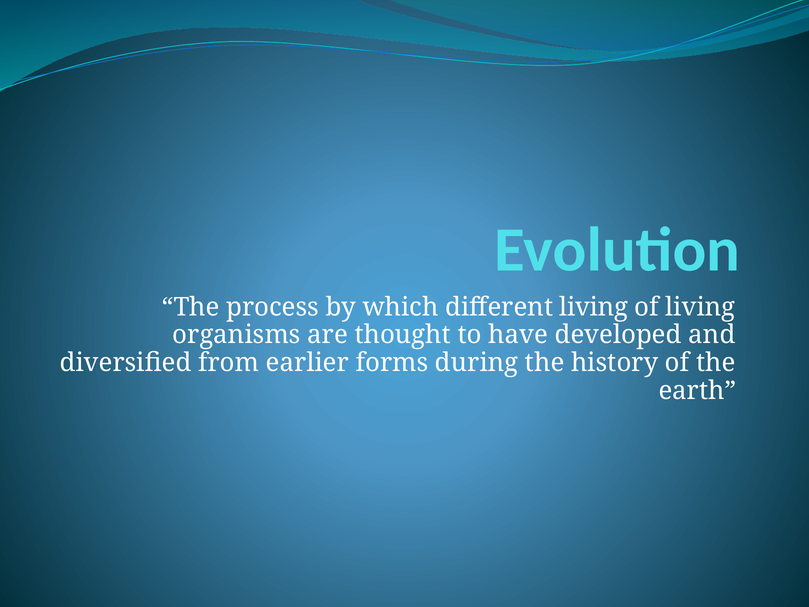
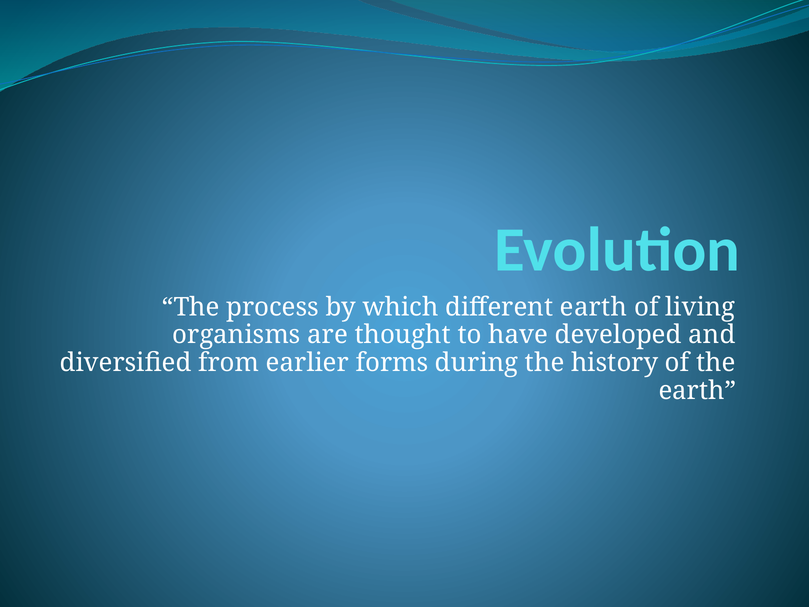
different living: living -> earth (594, 307)
